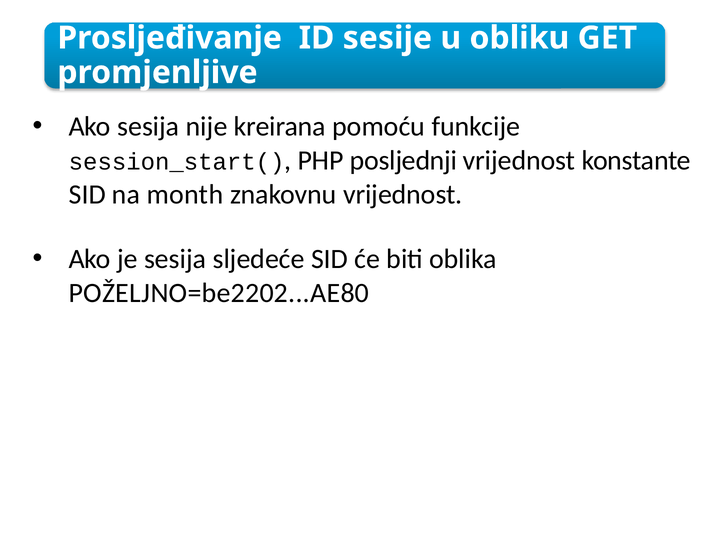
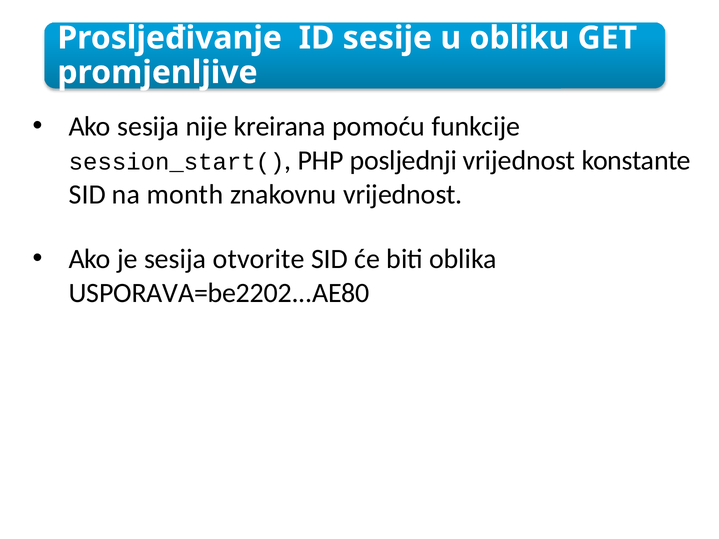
sljedeće: sljedeće -> otvorite (259, 259)
POŽELJNO=be2202...AE80: POŽELJNO=be2202...AE80 -> USPORAVA=be2202...AE80 (219, 293)
